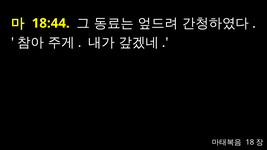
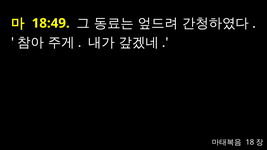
18:44: 18:44 -> 18:49 (51, 23)
